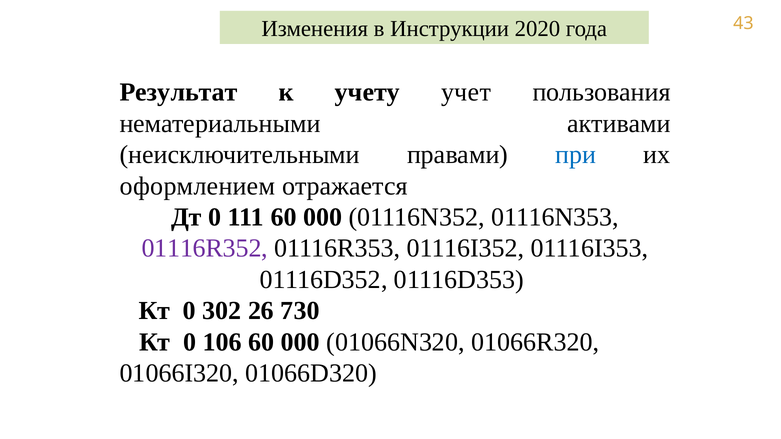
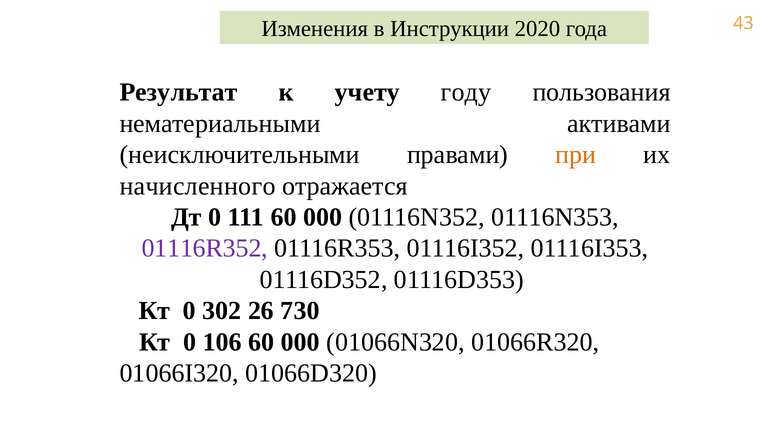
учет: учет -> году (466, 92)
при colour: blue -> orange (576, 155)
оформлением: оформлением -> начисленного (198, 186)
